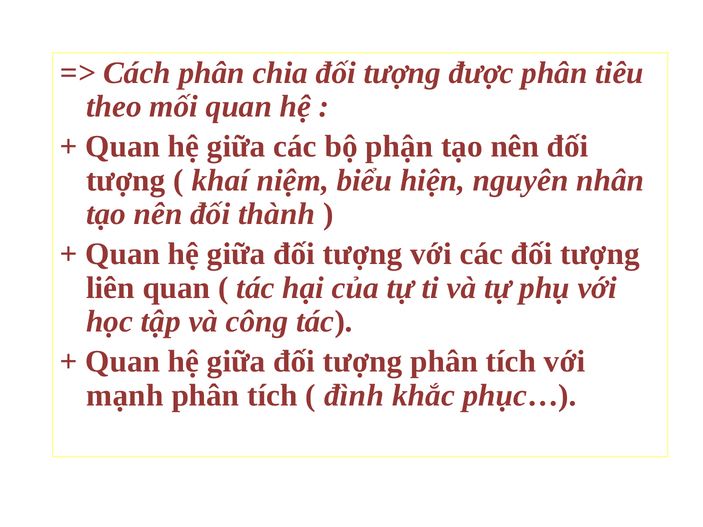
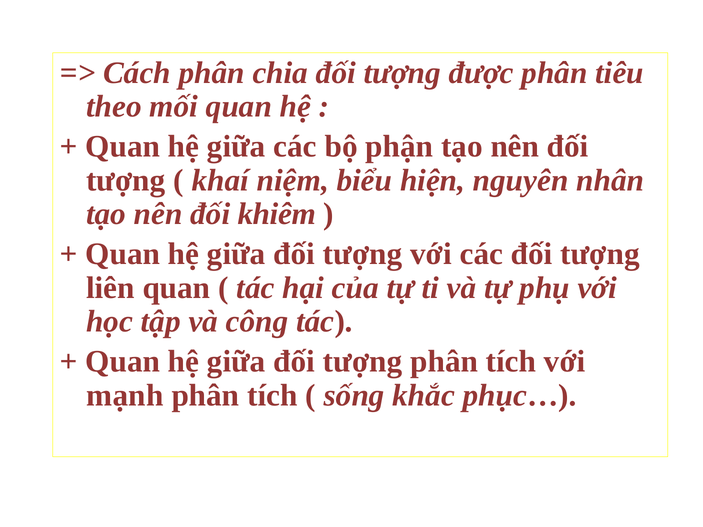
thành: thành -> khiêm (277, 214)
đình: đình -> sống (354, 396)
